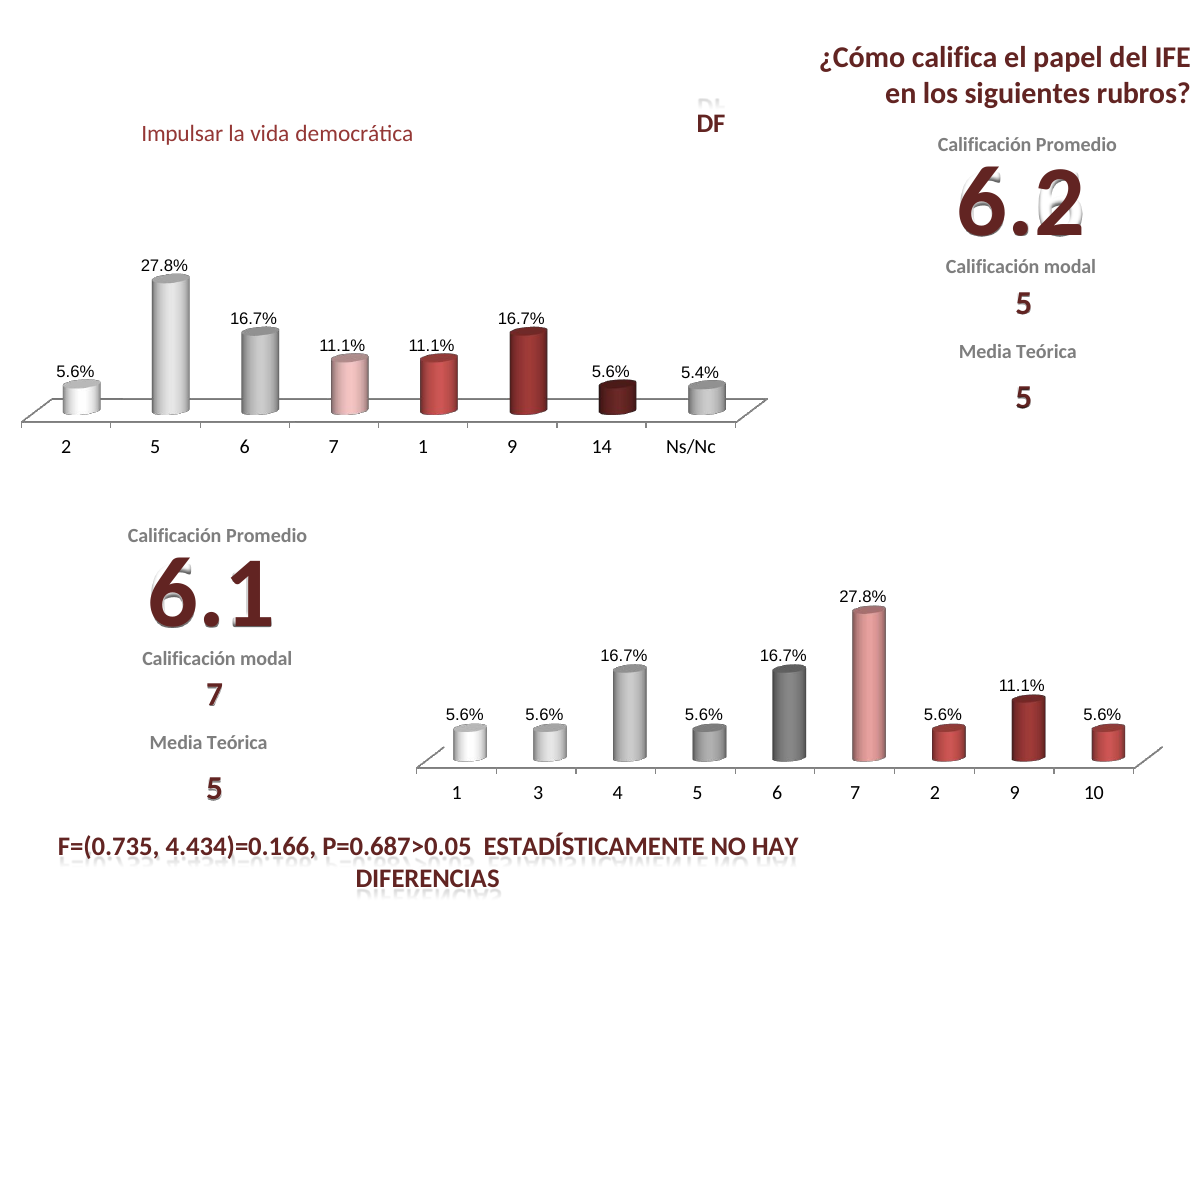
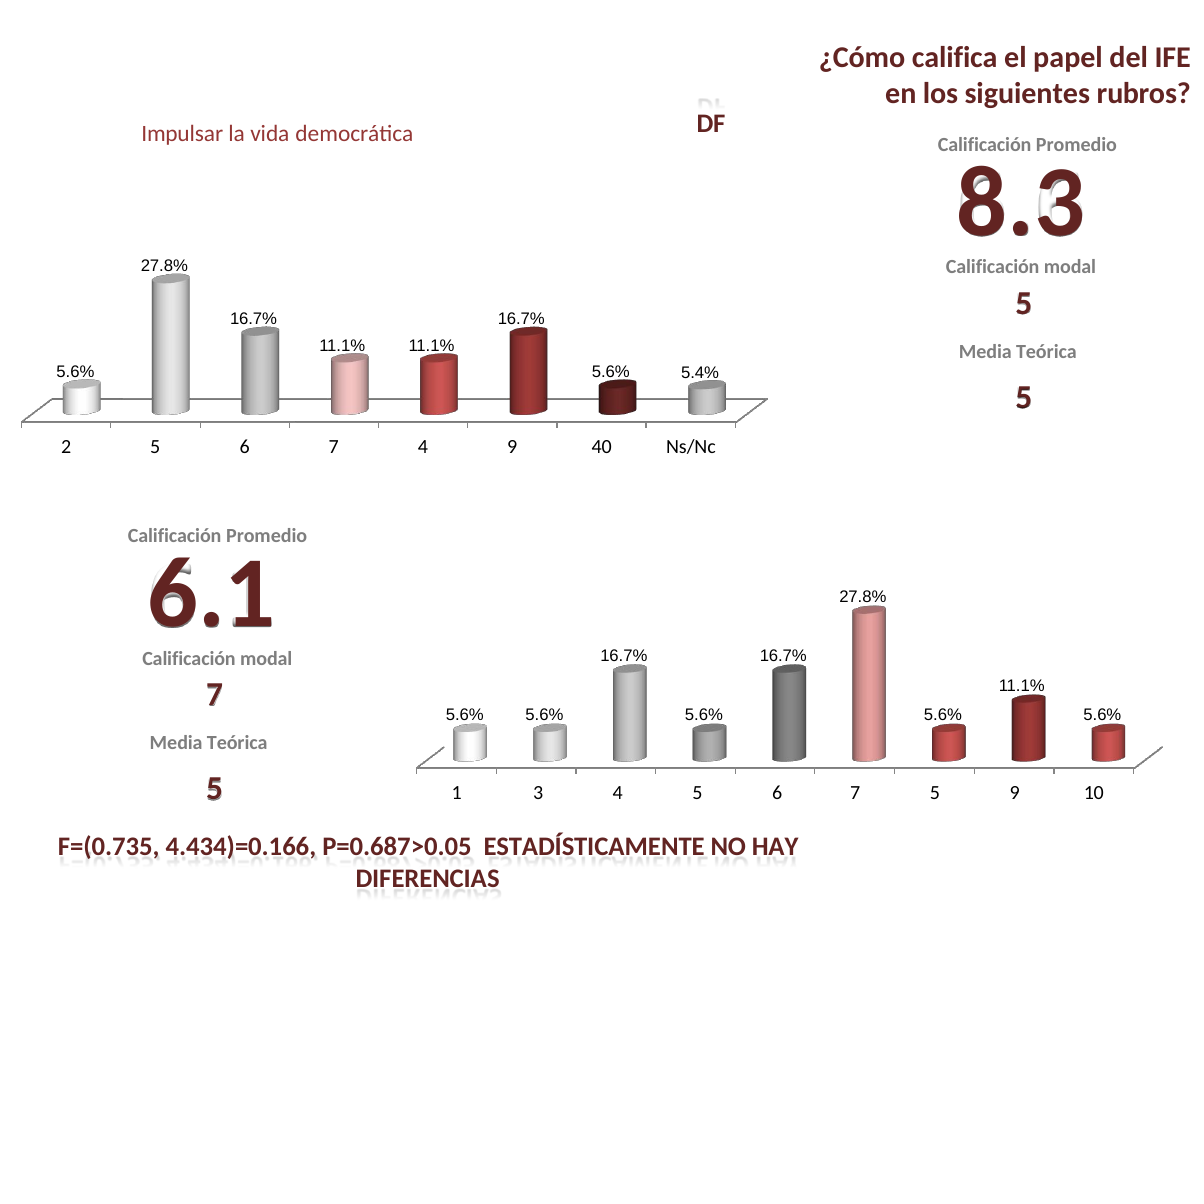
6.2: 6.2 -> 8.3 (1021, 202)
7 1: 1 -> 4 (423, 447)
14: 14 -> 40 (602, 447)
7 2: 2 -> 5 (935, 793)
